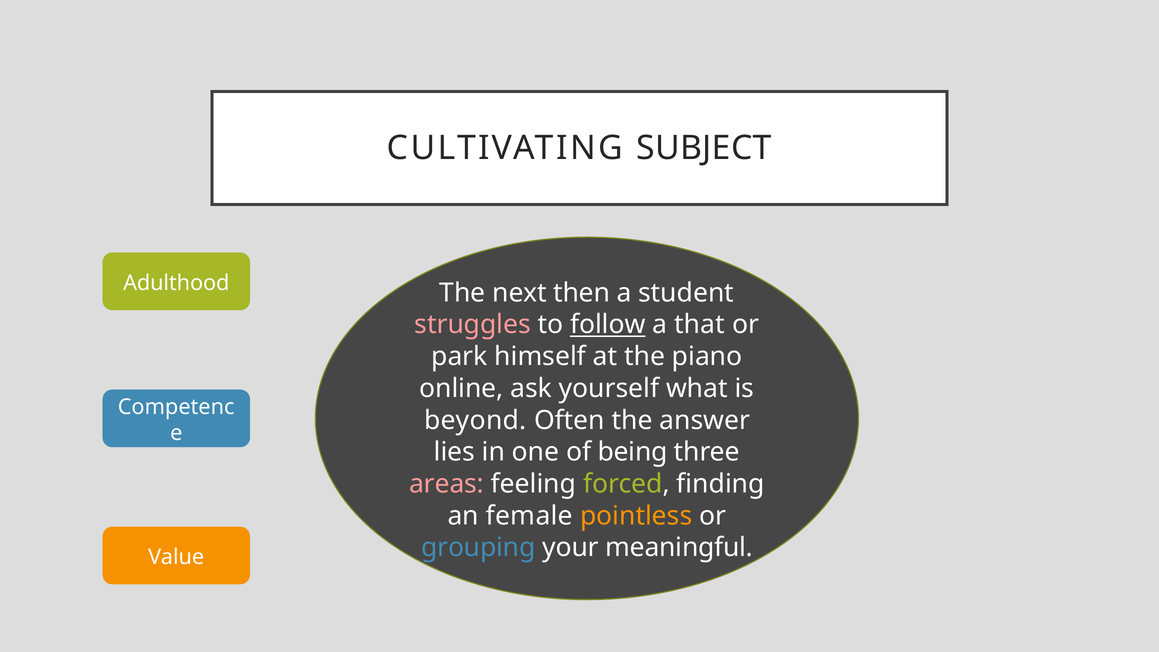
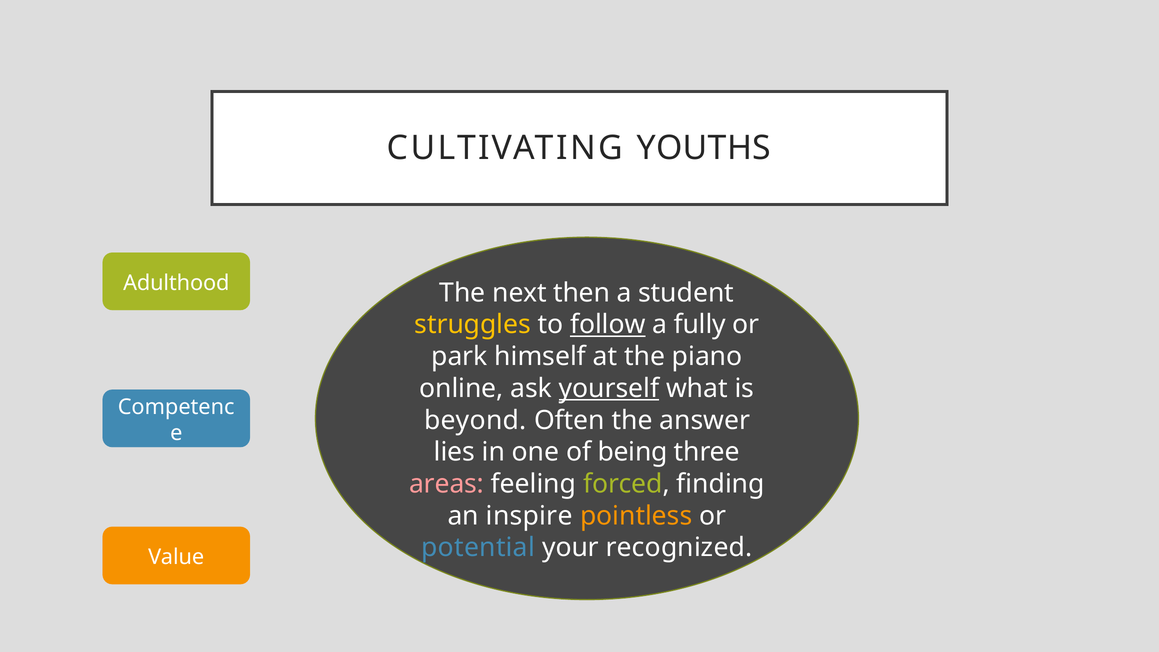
SUBJECT: SUBJECT -> YOUTHS (704, 148)
struggles colour: pink -> yellow (473, 325)
that: that -> fully (700, 325)
yourself underline: none -> present (609, 388)
female: female -> inspire (529, 516)
grouping: grouping -> potential (478, 548)
meaningful: meaningful -> recognized (679, 548)
